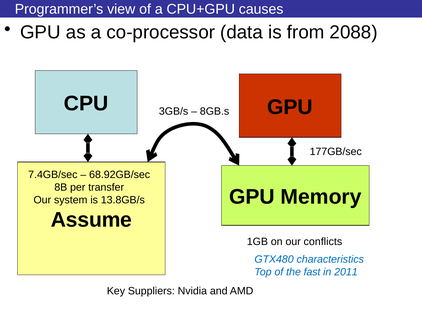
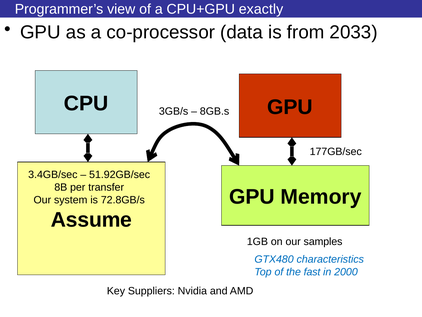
causes: causes -> exactly (261, 9)
2088: 2088 -> 2033 (354, 32)
7.4GB/sec: 7.4GB/sec -> 3.4GB/sec (53, 174)
68.92GB/sec: 68.92GB/sec -> 51.92GB/sec (120, 174)
13.8GB/s: 13.8GB/s -> 72.8GB/s (123, 200)
conflicts: conflicts -> samples (323, 241)
2011: 2011 -> 2000 (346, 271)
